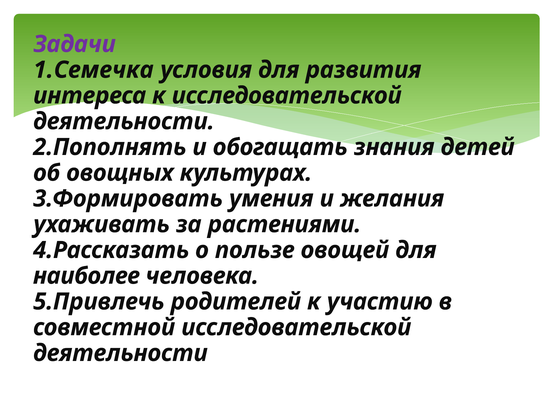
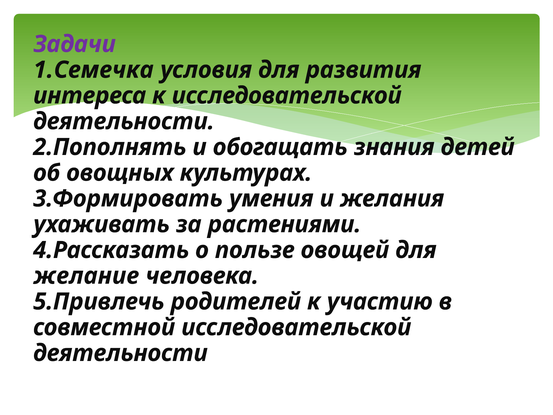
наиболее: наиболее -> желание (86, 276)
